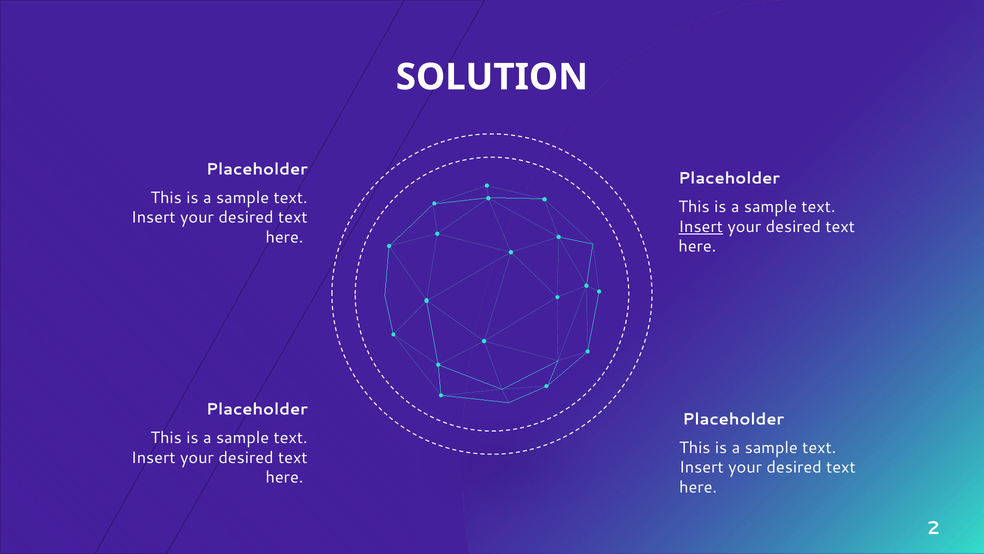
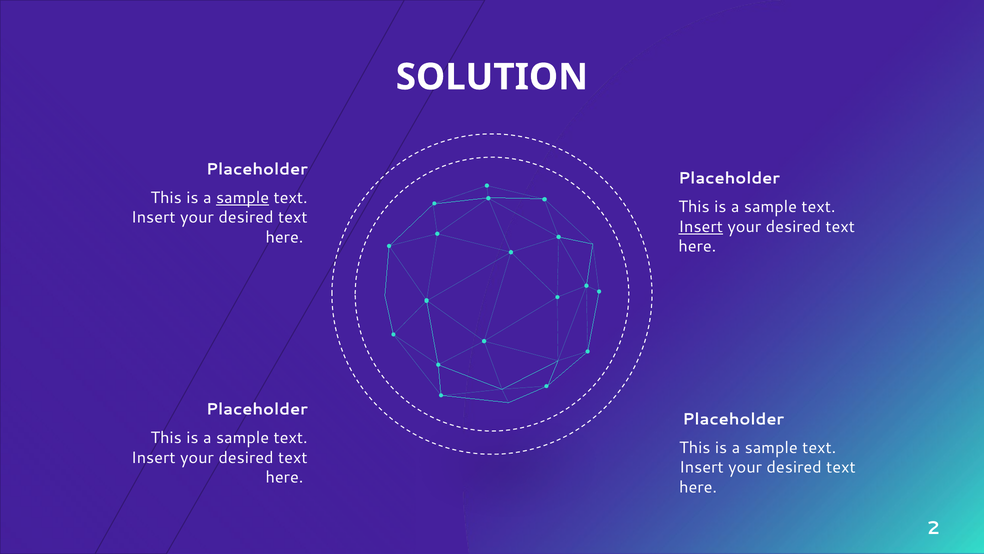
sample underline: none -> present (243, 198)
